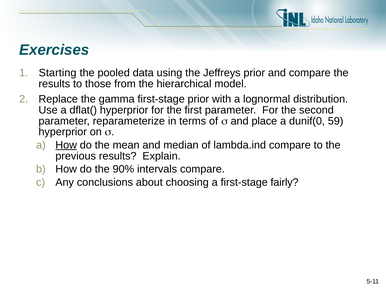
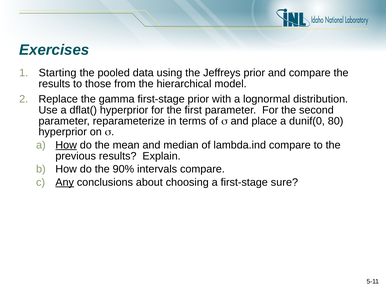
59: 59 -> 80 (336, 121)
Any underline: none -> present (65, 182)
fairly: fairly -> sure (284, 182)
